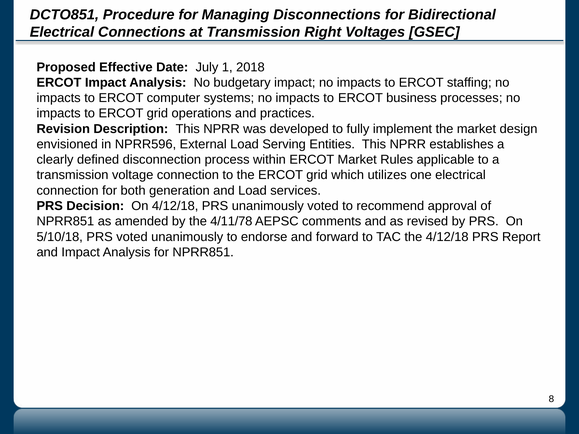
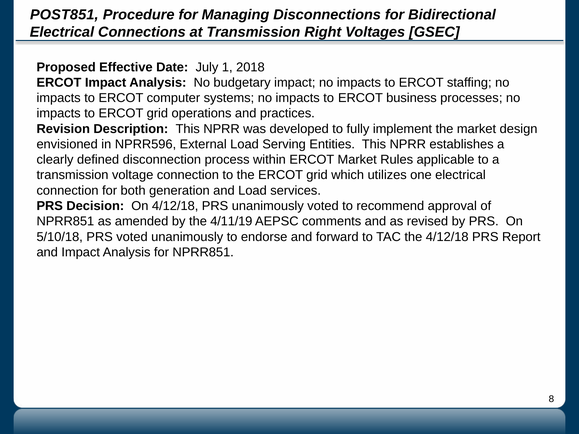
DCTO851: DCTO851 -> POST851 (64, 15)
4/11/78: 4/11/78 -> 4/11/19 (231, 221)
